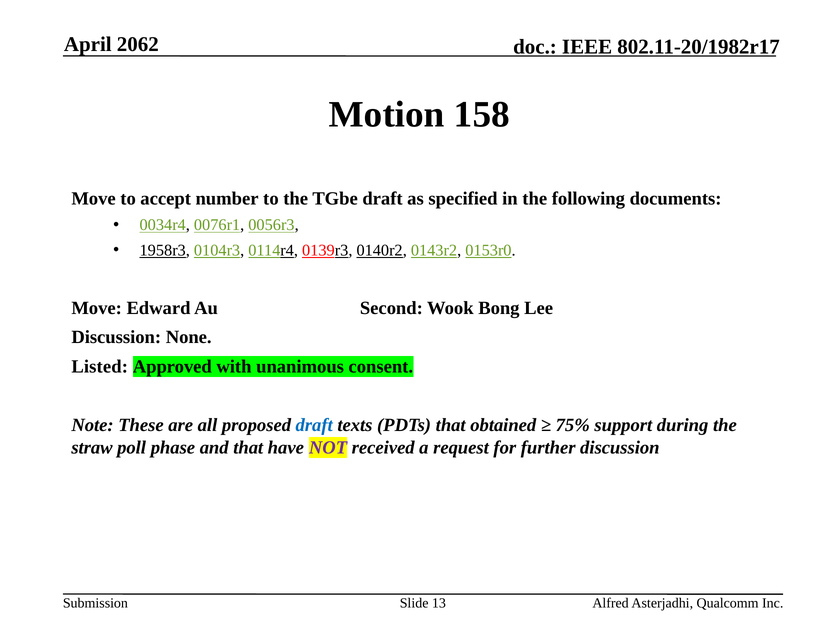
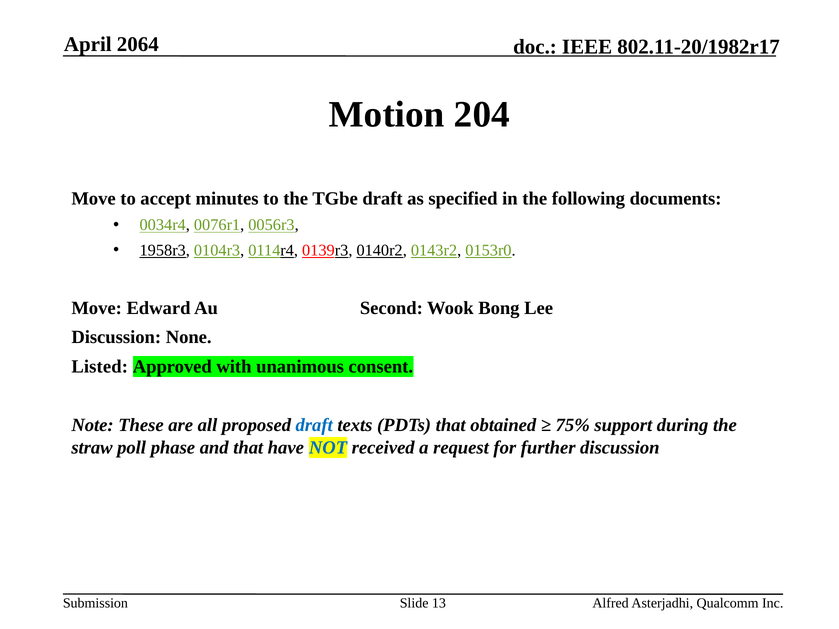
2062: 2062 -> 2064 (138, 44)
158: 158 -> 204 (482, 114)
number: number -> minutes (227, 198)
NOT colour: purple -> blue (328, 448)
